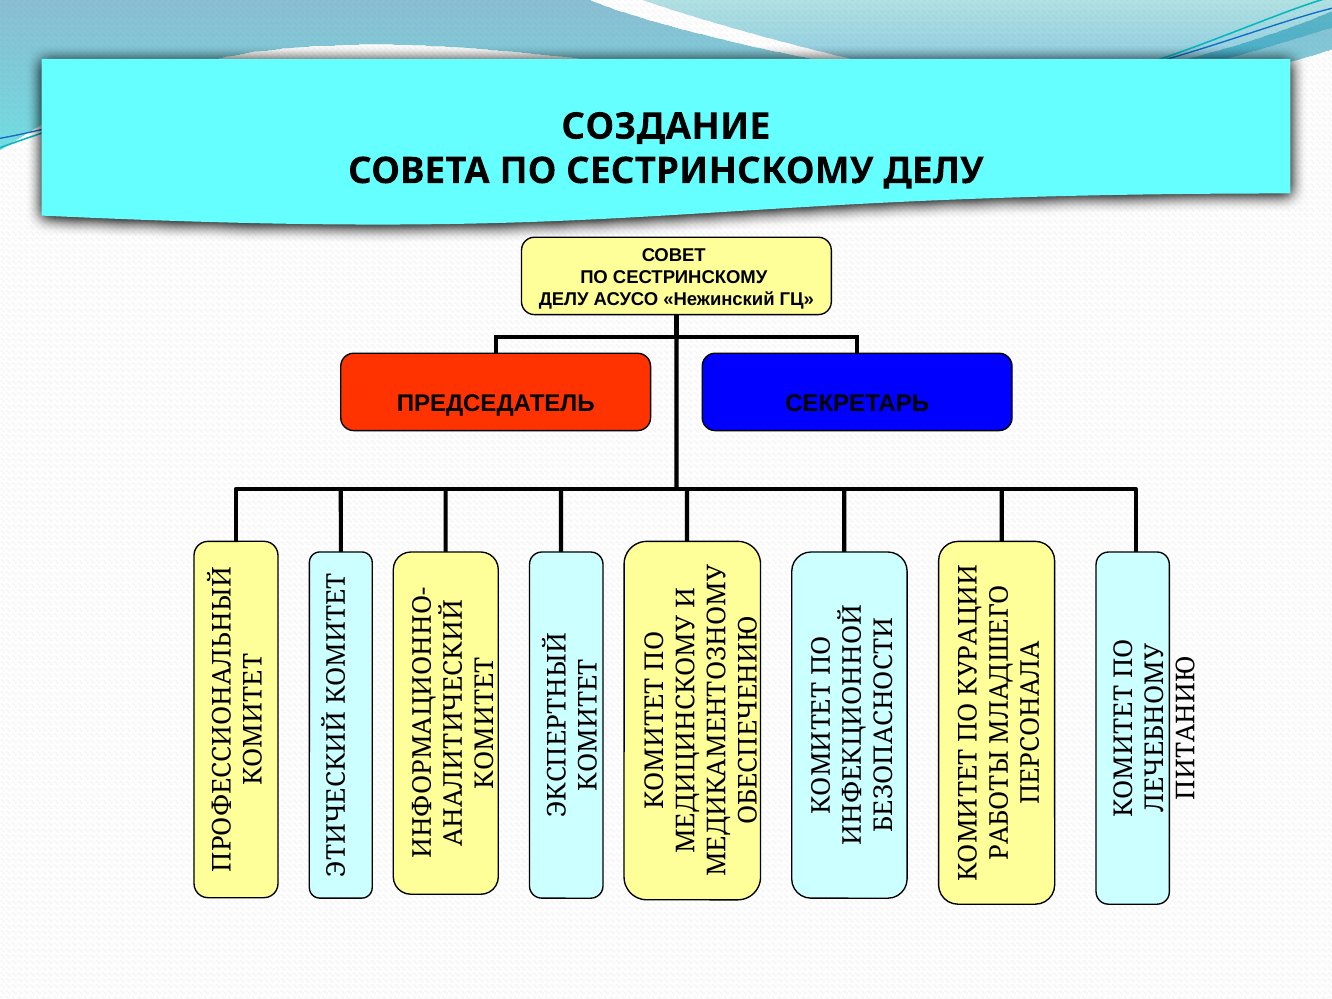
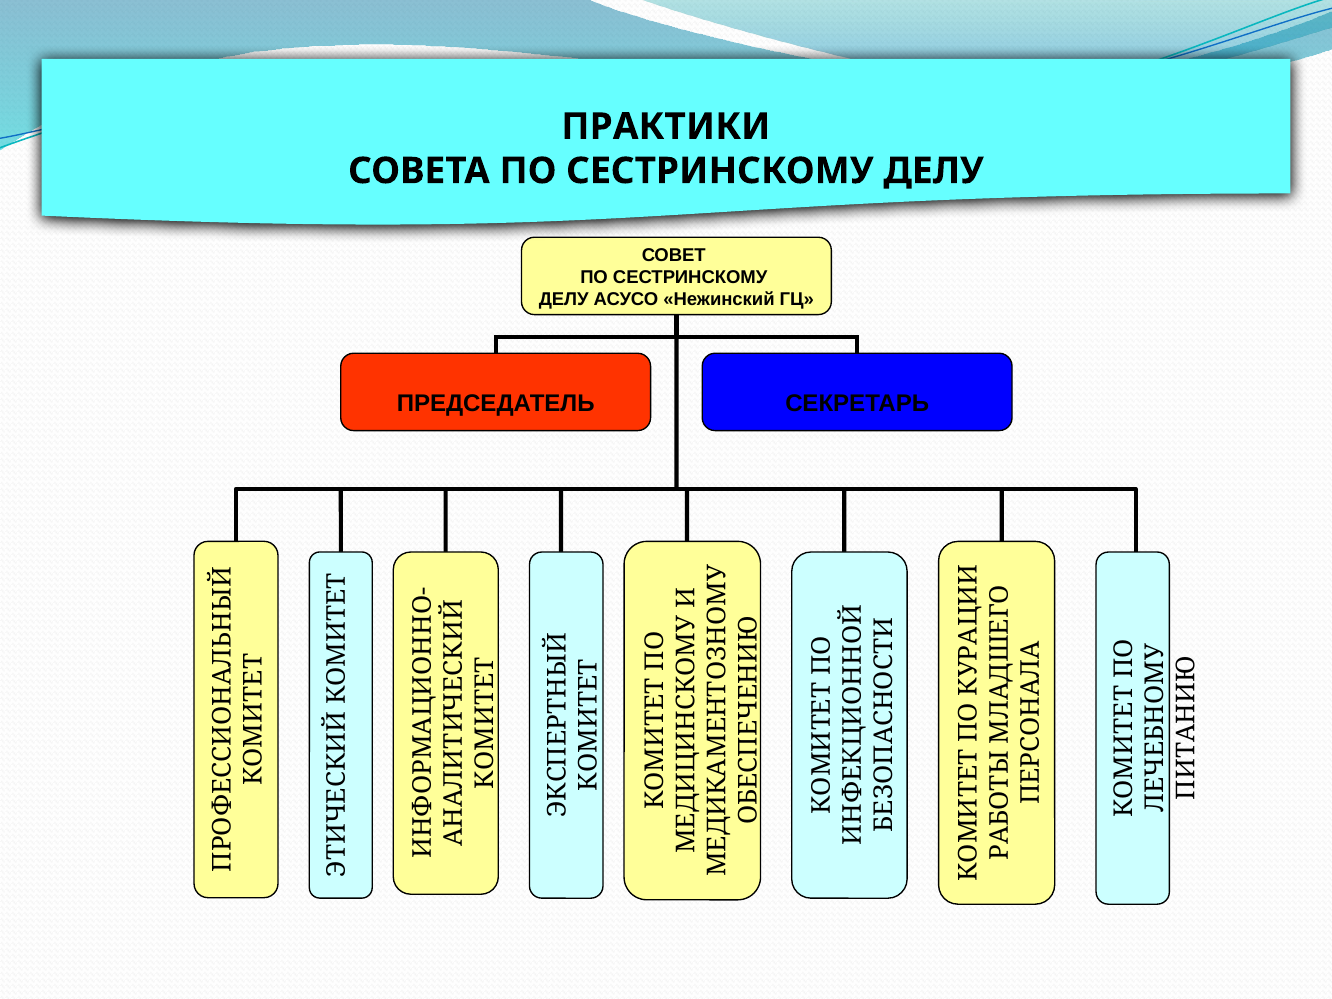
СОЗДАНИЕ: СОЗДАНИЕ -> ПРАКТИКИ (666, 127)
